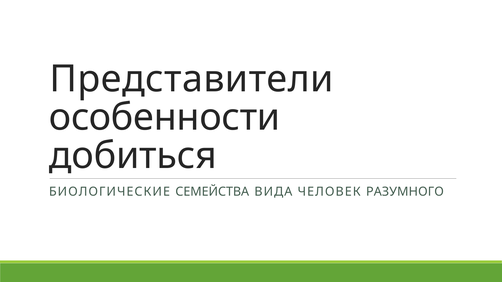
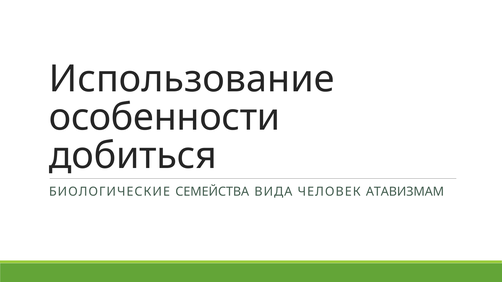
Представители: Представители -> Использование (192, 79)
РАЗУМНОГО: РАЗУМНОГО -> АТАВИЗМАМ (405, 192)
